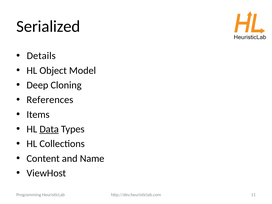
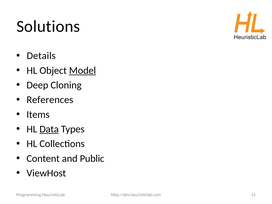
Serialized: Serialized -> Solutions (48, 26)
Model underline: none -> present (83, 70)
Name: Name -> Public (92, 158)
